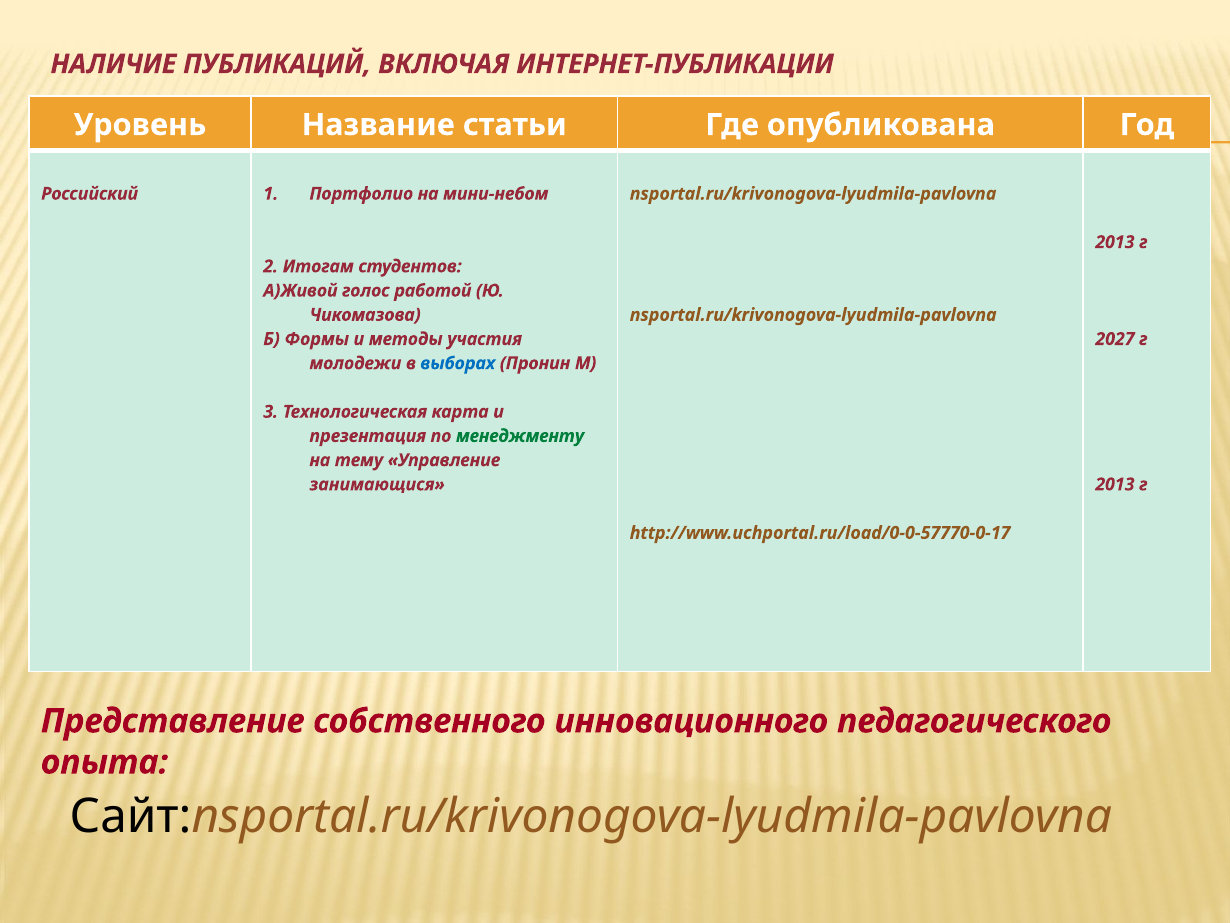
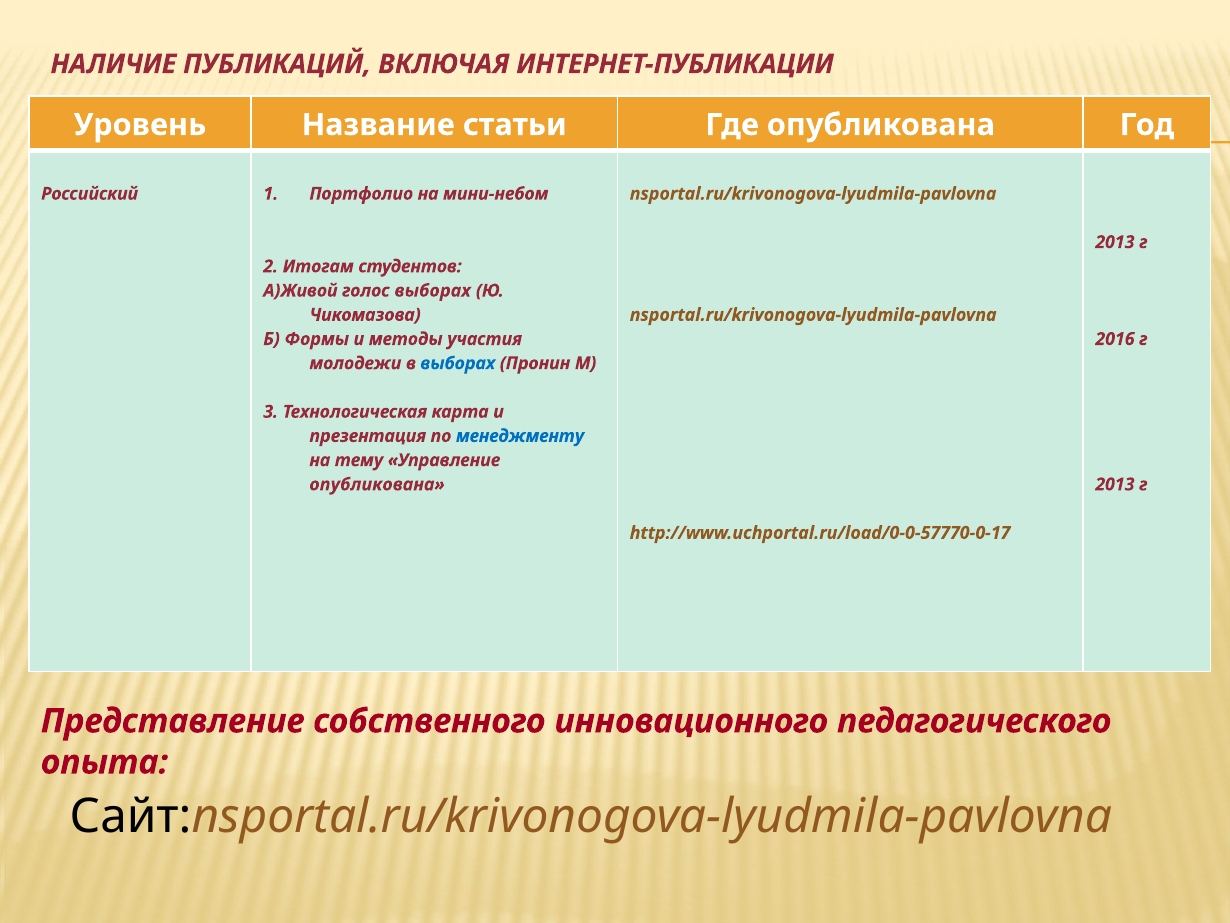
голос работой: работой -> выборах (433, 290)
2027: 2027 -> 2016 (1115, 339)
менеджменту colour: green -> blue (520, 436)
занимающися: занимающися -> опубликована (377, 484)
